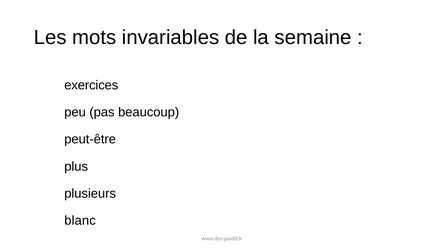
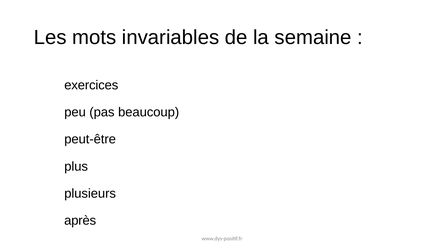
blanc: blanc -> après (80, 220)
